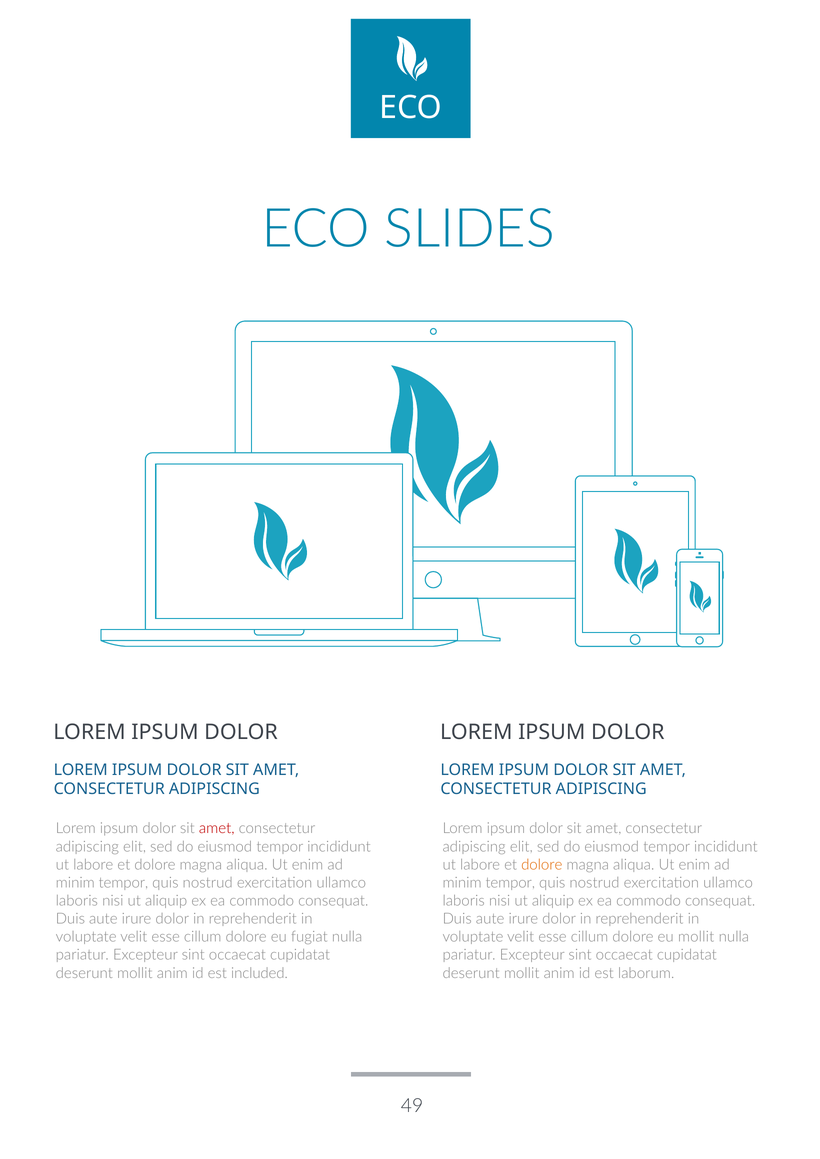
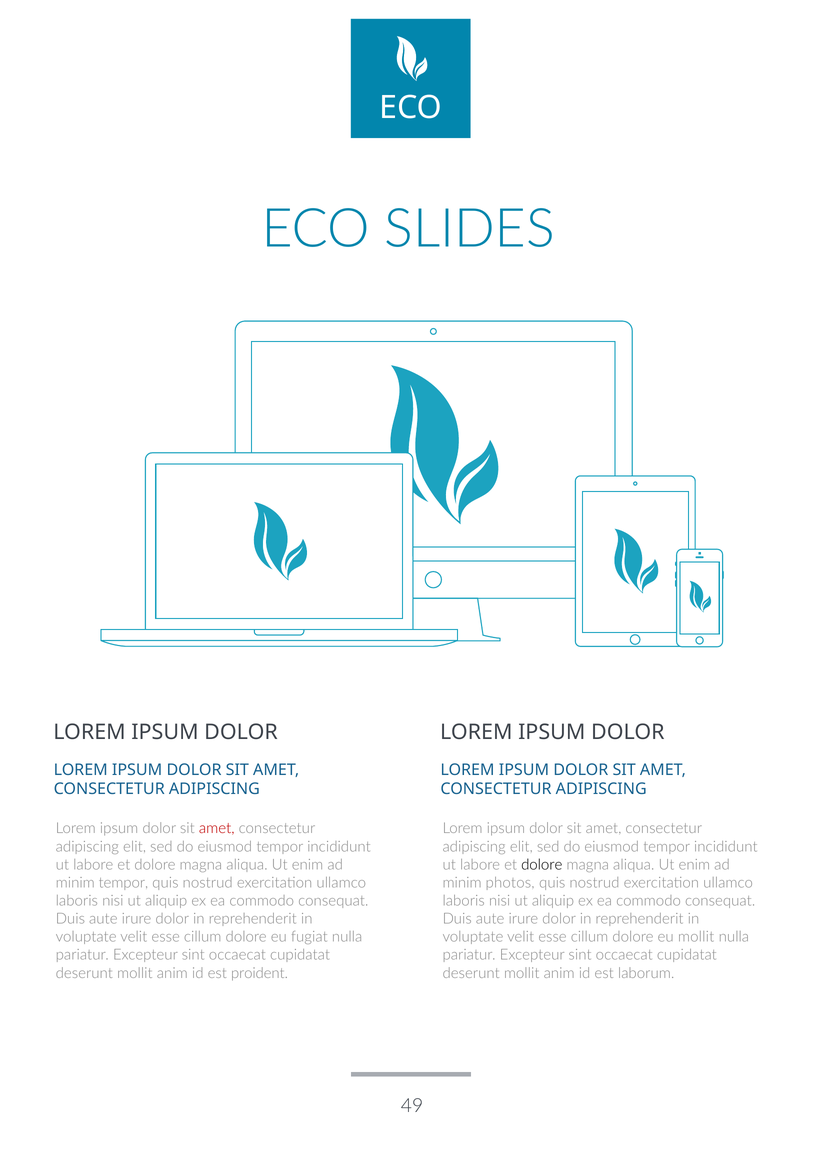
dolore colour: orange -> black (542, 865)
tempor: tempor -> photos (510, 883)
included: included -> proident (259, 973)
